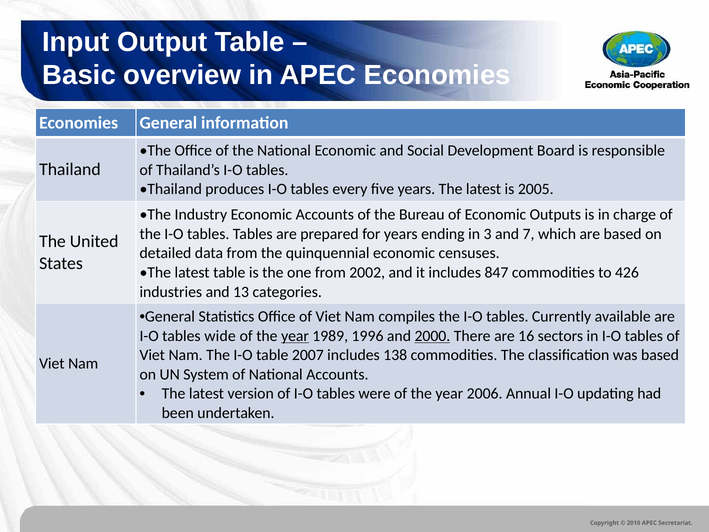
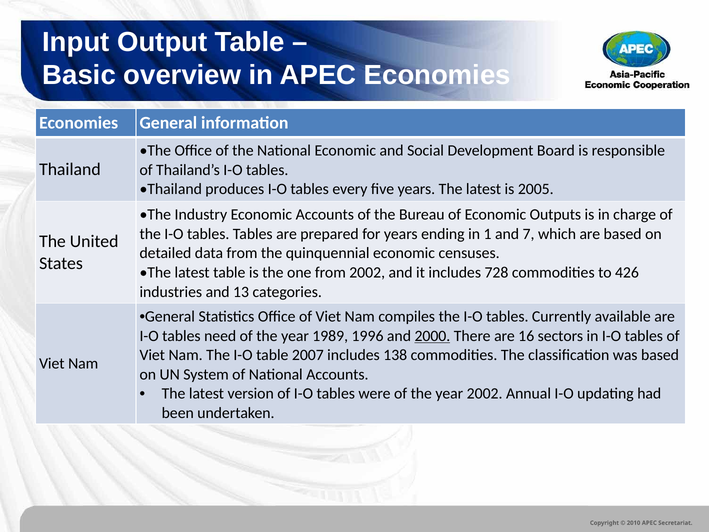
3: 3 -> 1 (488, 234)
847: 847 -> 728 (496, 272)
wide: wide -> need (220, 336)
year underline: present -> none (295, 336)
year 2006: 2006 -> 2002 (485, 394)
